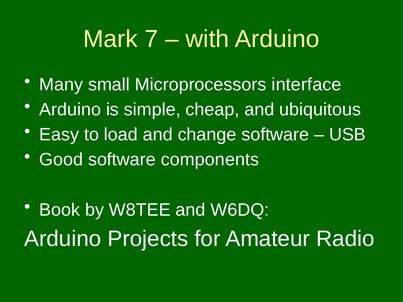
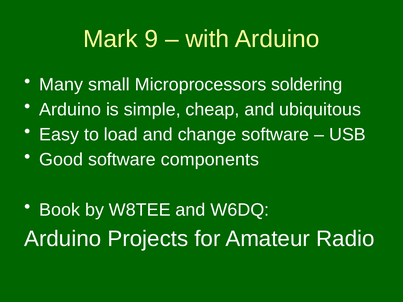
7: 7 -> 9 (151, 39)
interface: interface -> soldering (307, 85)
